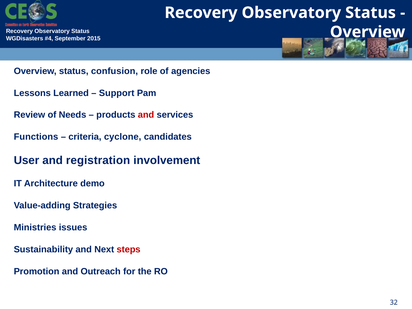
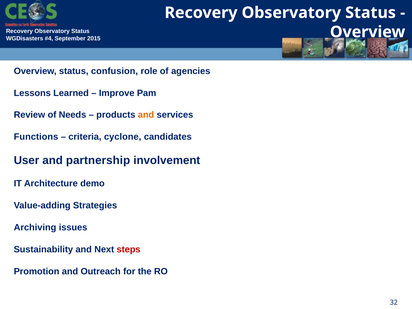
Support: Support -> Improve (117, 93)
and colour: red -> orange (146, 115)
registration: registration -> partnership (98, 160)
Ministries: Ministries -> Archiving (35, 228)
